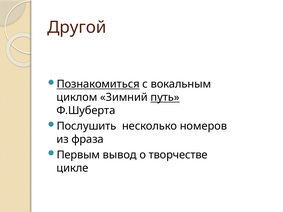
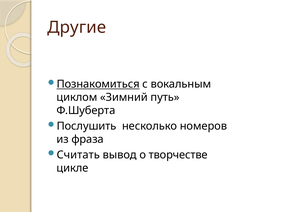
Другой: Другой -> Другие (77, 27)
путь underline: present -> none (165, 97)
Первым: Первым -> Считать (78, 155)
